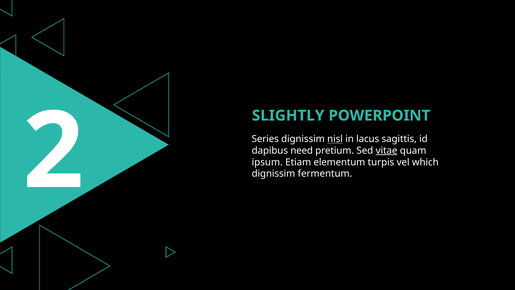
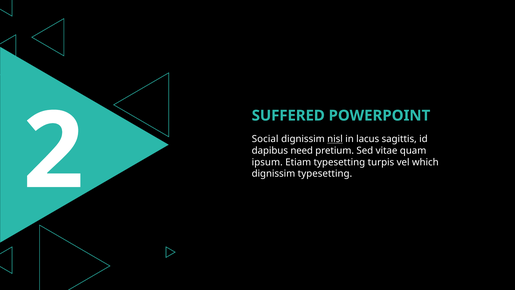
SLIGHTLY: SLIGHTLY -> SUFFERED (288, 115)
Series: Series -> Social (265, 139)
vitae underline: present -> none (387, 150)
Etiam elementum: elementum -> typesetting (339, 162)
dignissim fermentum: fermentum -> typesetting (325, 174)
